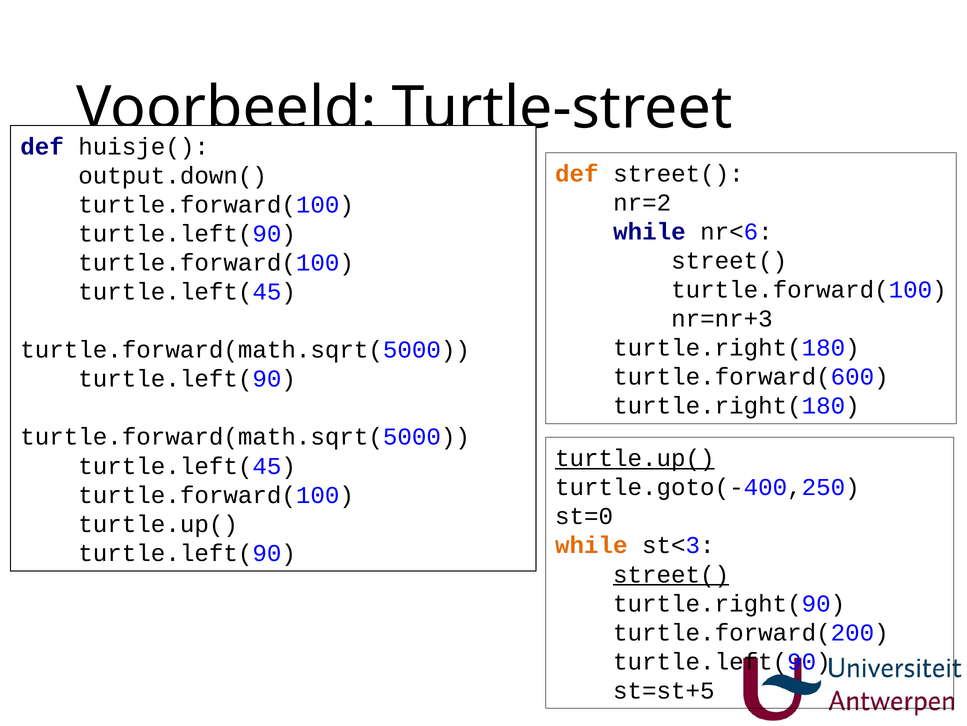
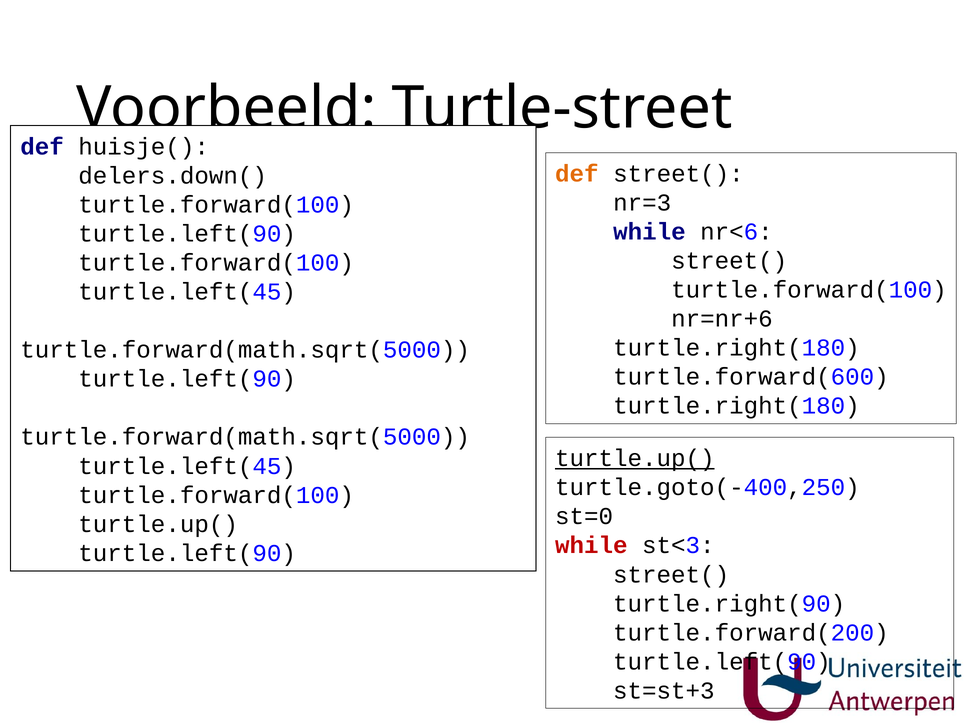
output.down(: output.down( -> delers.down( (173, 175)
nr=2: nr=2 -> nr=3 (642, 202)
nr=nr+3: nr=nr+3 -> nr=nr+6 (722, 319)
while colour: orange -> red (591, 545)
street( underline: present -> none (671, 574)
st=st+5: st=st+5 -> st=st+3 (664, 690)
